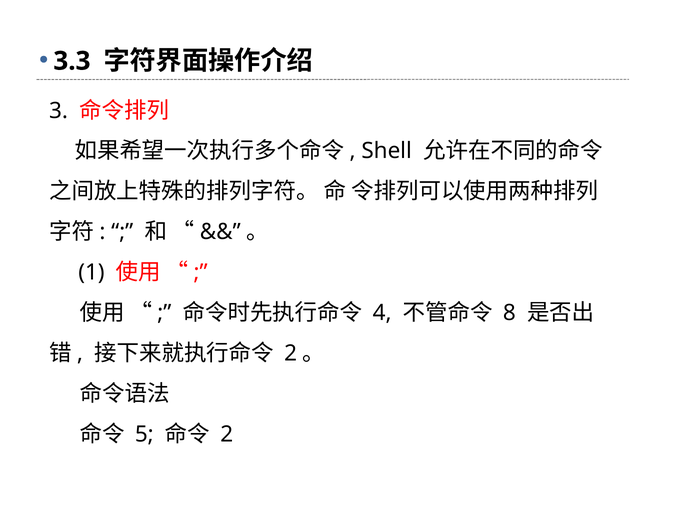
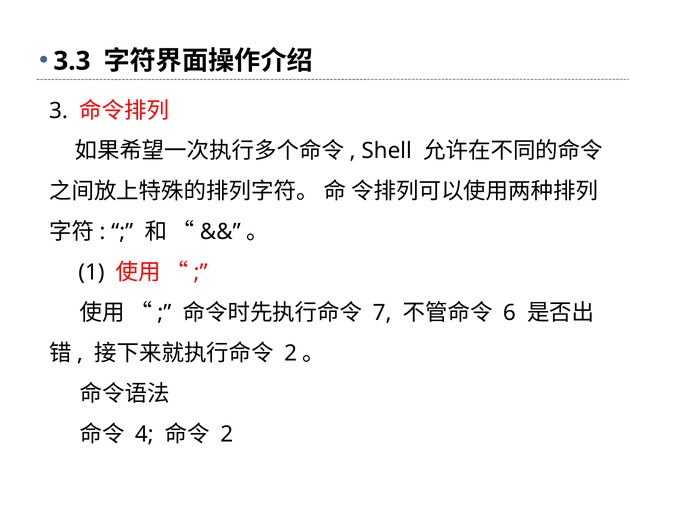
4: 4 -> 7 (382, 313)
8: 8 -> 6 (509, 313)
5: 5 -> 4 (144, 434)
